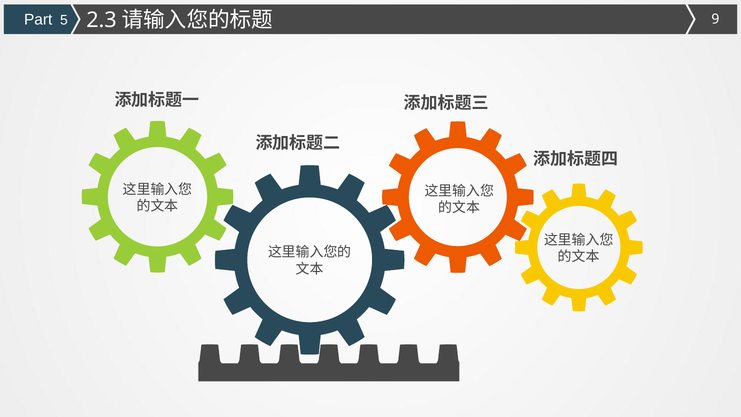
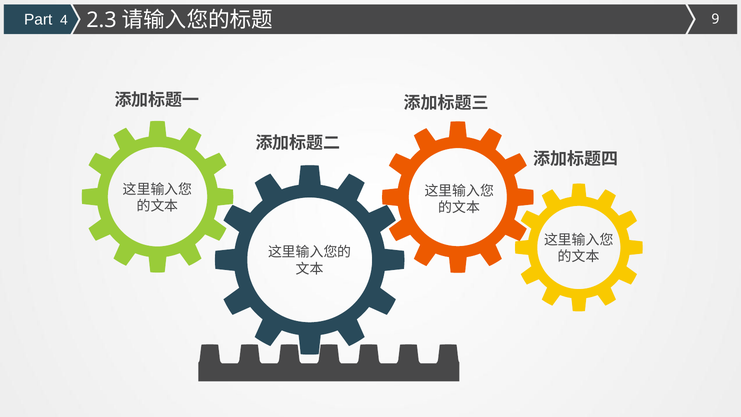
5: 5 -> 4 (64, 20)
